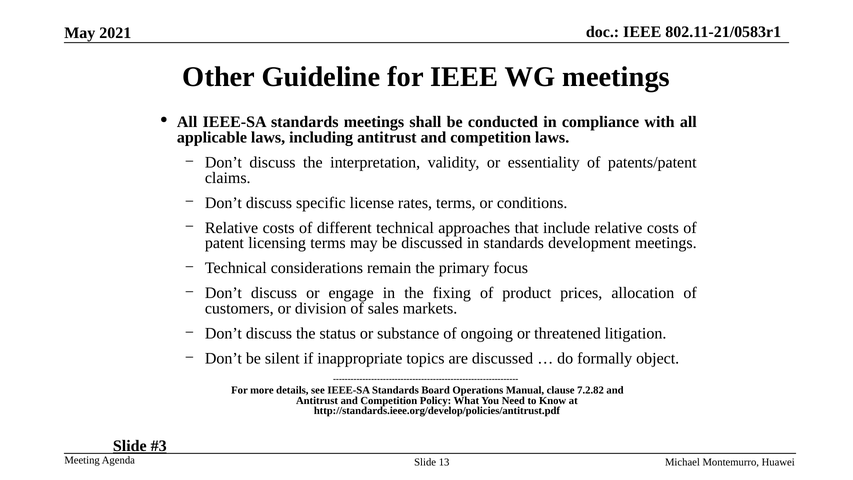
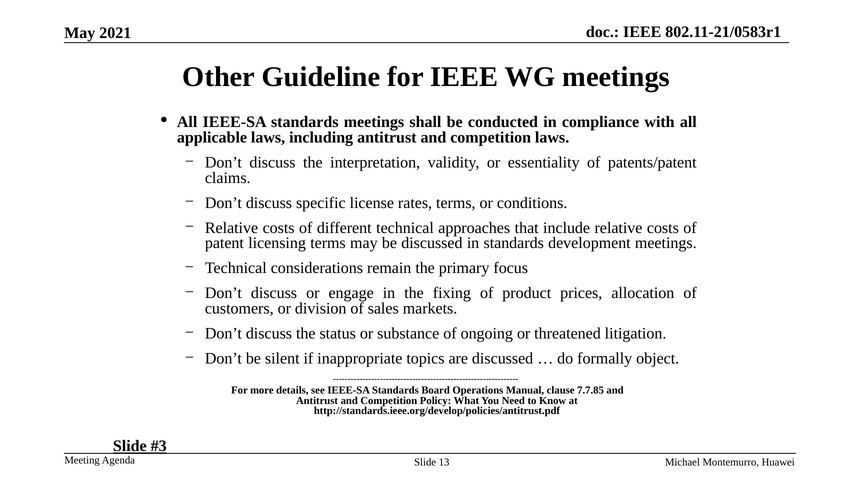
7.2.82: 7.2.82 -> 7.7.85 (591, 390)
